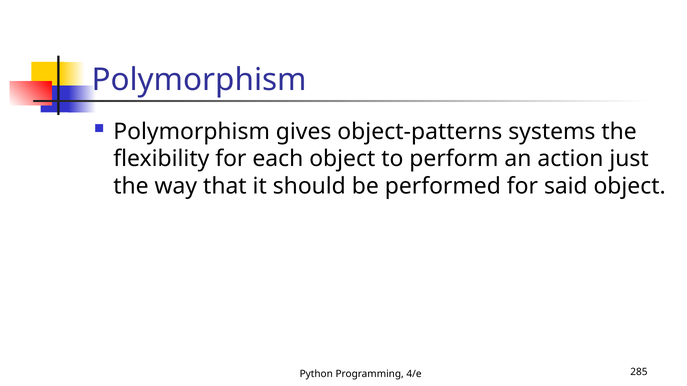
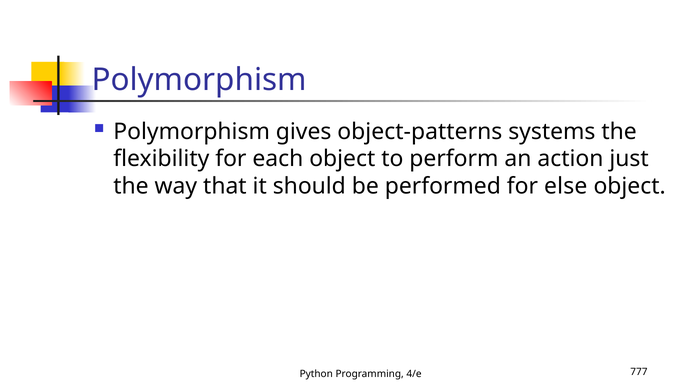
said: said -> else (566, 187)
285: 285 -> 777 (639, 373)
